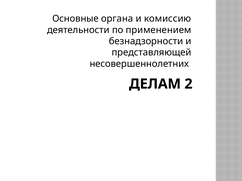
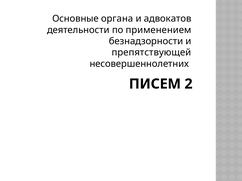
комиссию: комиссию -> адвокатов (168, 19)
представляющей: представляющей -> препятствующей (151, 53)
ДЕЛАМ: ДЕЛАМ -> ПИСЕМ (155, 84)
